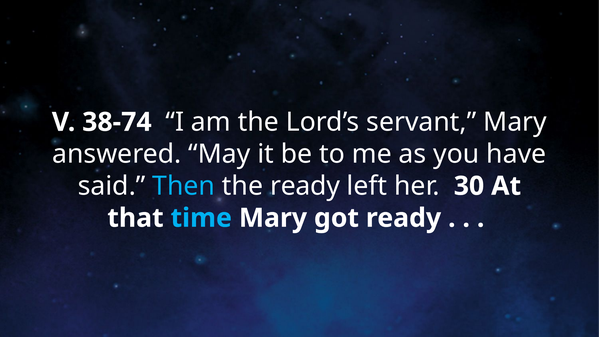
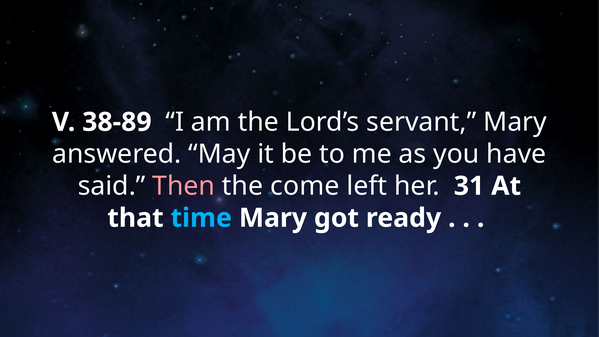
38-74: 38-74 -> 38-89 (117, 122)
Then colour: light blue -> pink (184, 186)
the ready: ready -> come (305, 186)
30: 30 -> 31 (469, 186)
